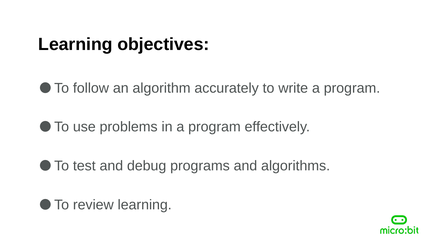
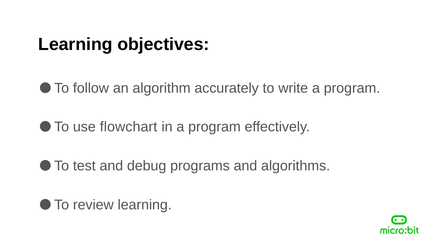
problems: problems -> flowchart (129, 127)
